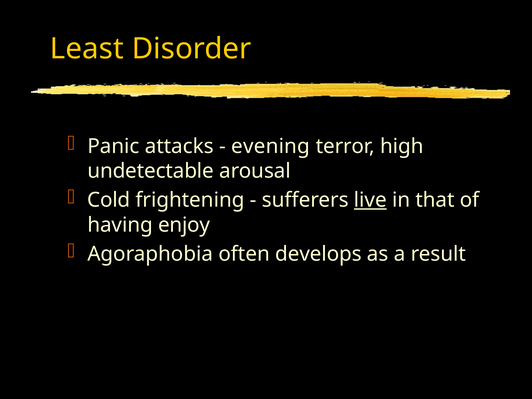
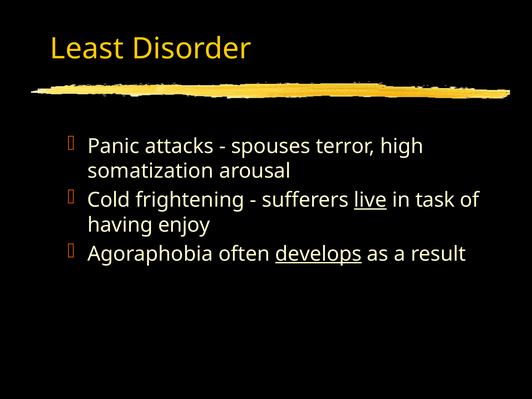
evening: evening -> spouses (271, 146)
undetectable: undetectable -> somatization (151, 171)
that: that -> task (435, 200)
develops underline: none -> present (318, 254)
